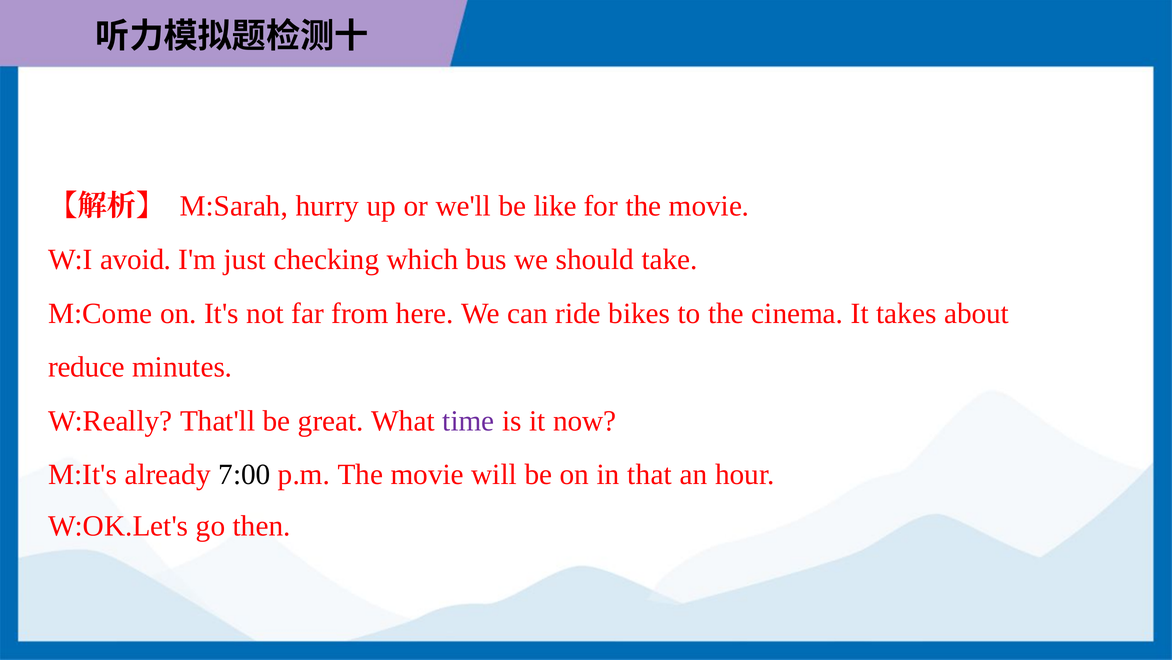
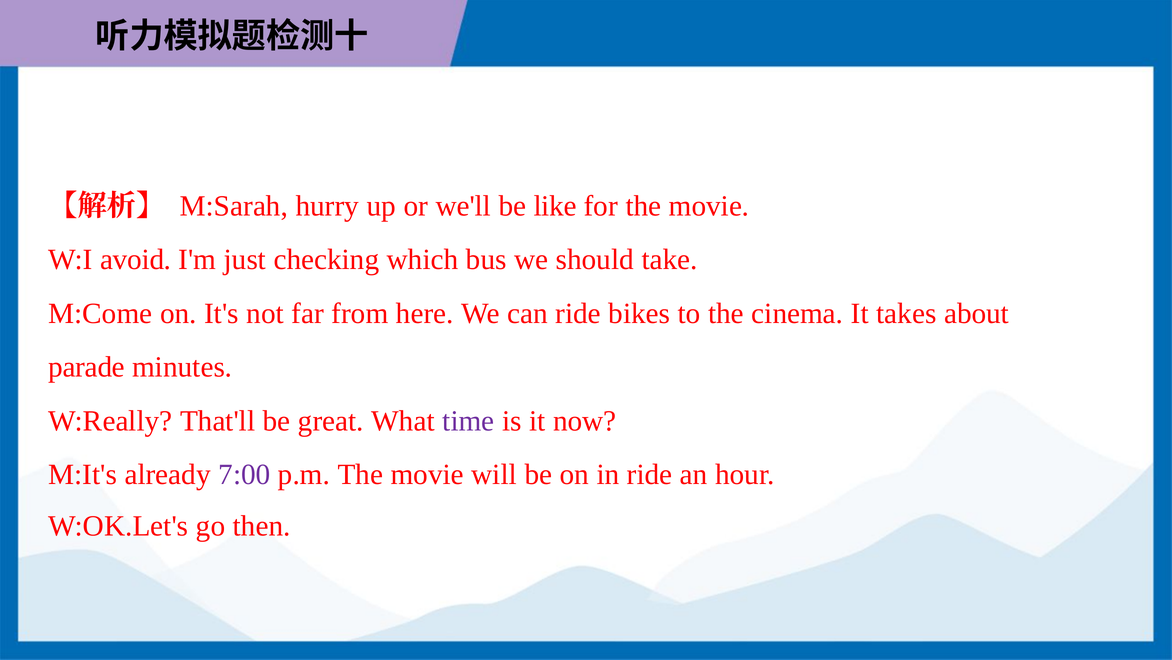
reduce: reduce -> parade (87, 367)
7:00 colour: black -> purple (244, 474)
in that: that -> ride (650, 474)
